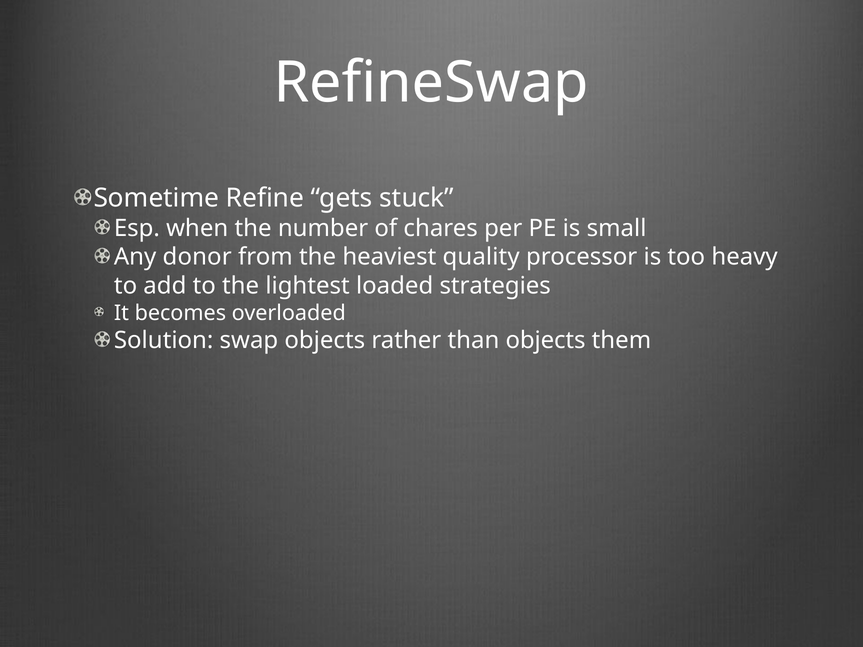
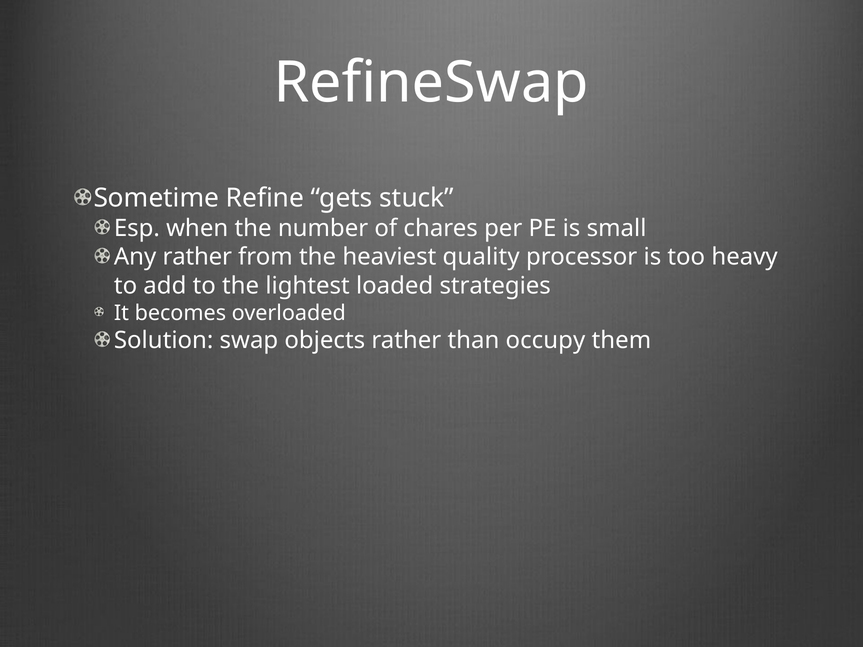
Any donor: donor -> rather (197, 257)
than objects: objects -> occupy (545, 341)
